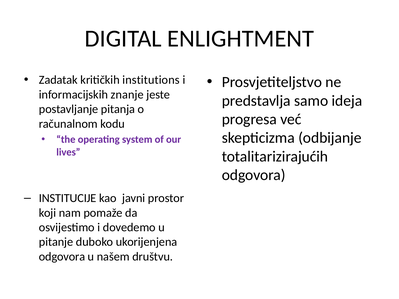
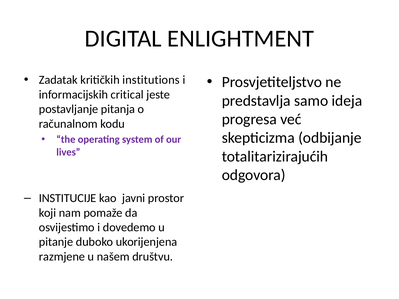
znanje: znanje -> critical (127, 95)
odgovora: odgovora -> razmjene (62, 257)
